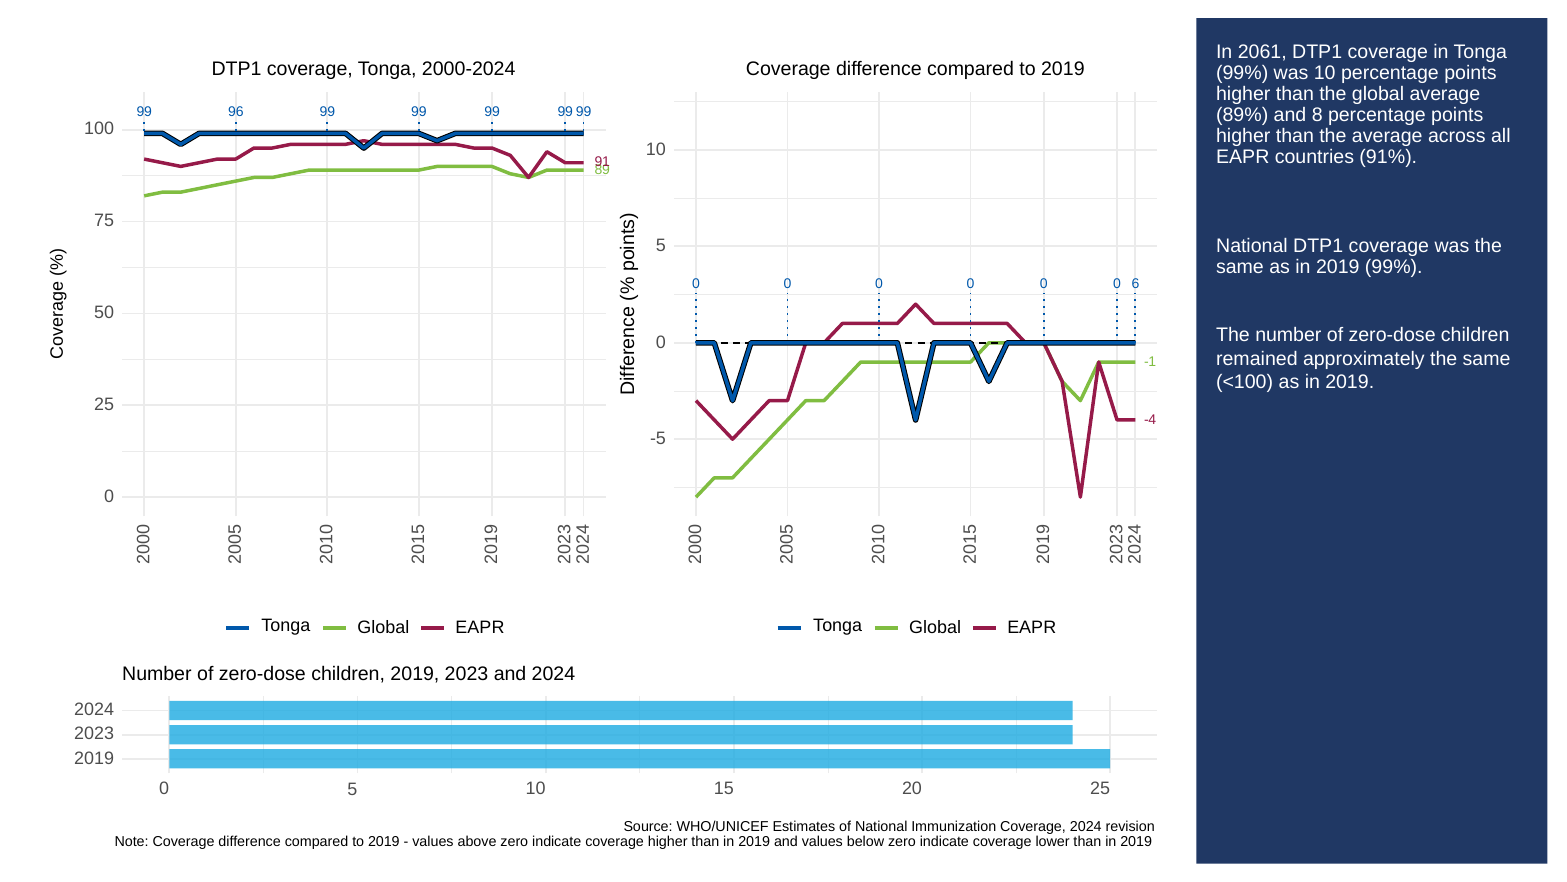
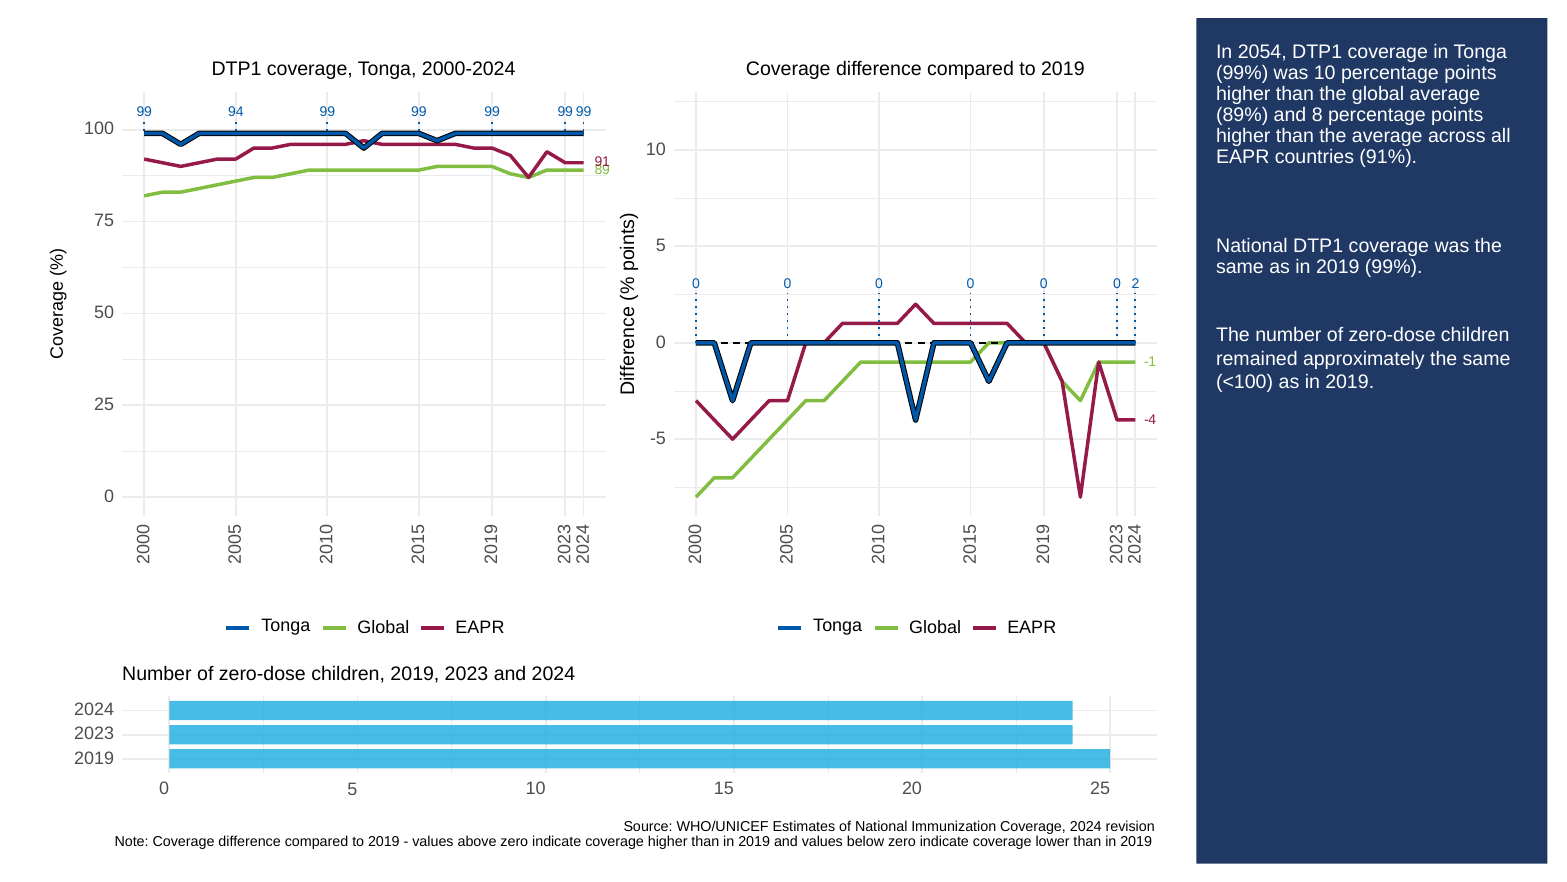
2061: 2061 -> 2054 (1262, 52)
96: 96 -> 94 (236, 112)
6: 6 -> 2 (1135, 284)
